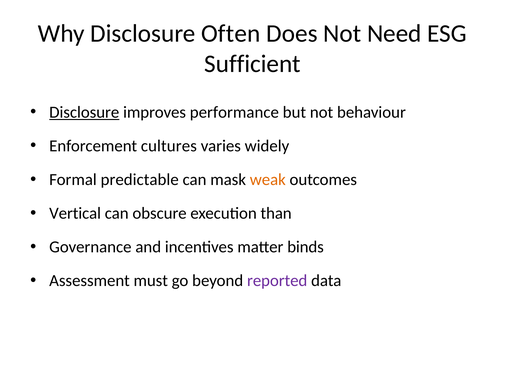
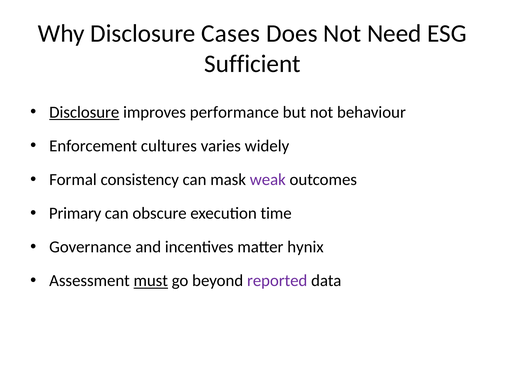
Often: Often -> Cases (231, 33)
predictable: predictable -> consistency (140, 180)
weak colour: orange -> purple (268, 180)
Vertical: Vertical -> Primary (75, 213)
than: than -> time (276, 213)
binds: binds -> hynix (305, 247)
must underline: none -> present (151, 281)
